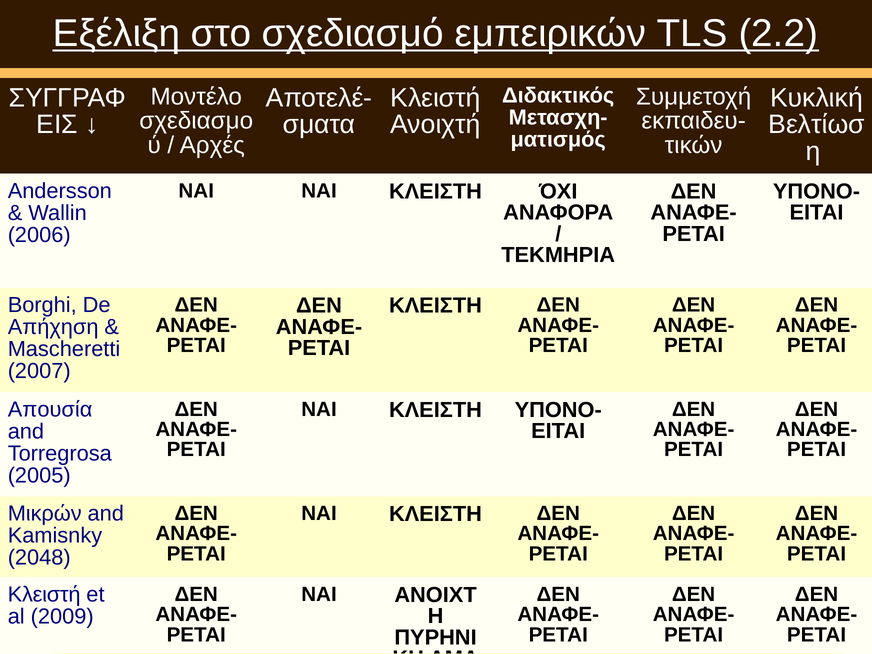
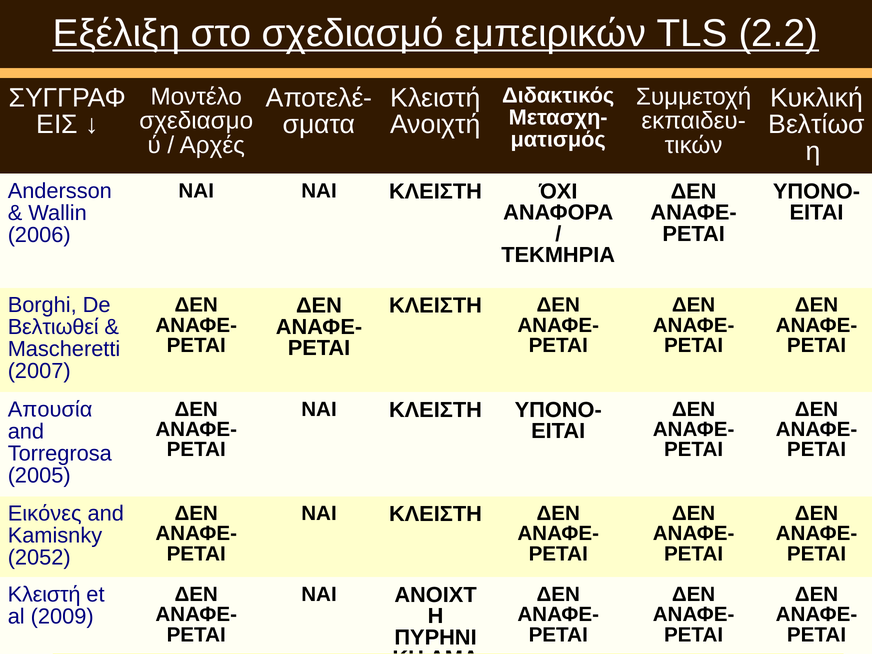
Απήχηση: Απήχηση -> Βελτιωθεί (53, 327)
Μικρών: Μικρών -> Εικόνες (45, 514)
2048: 2048 -> 2052 (39, 558)
